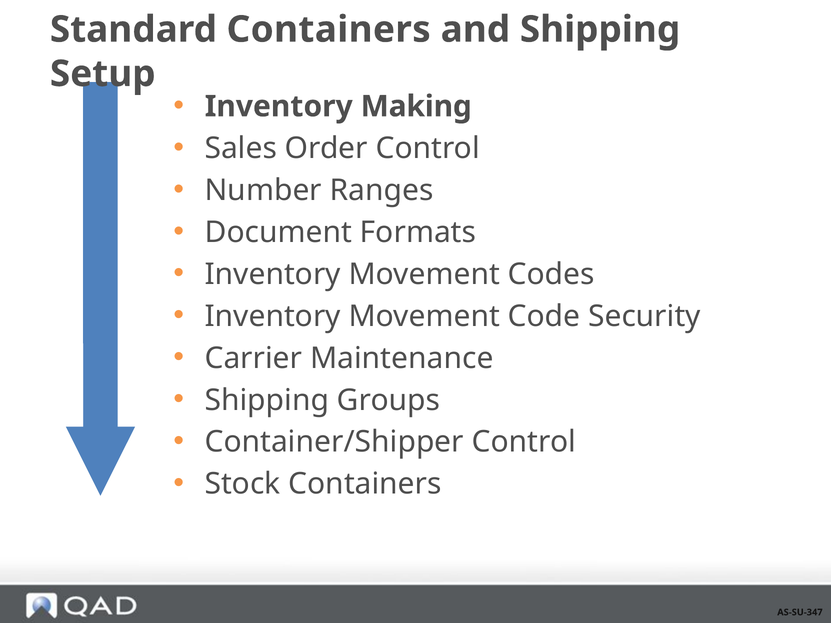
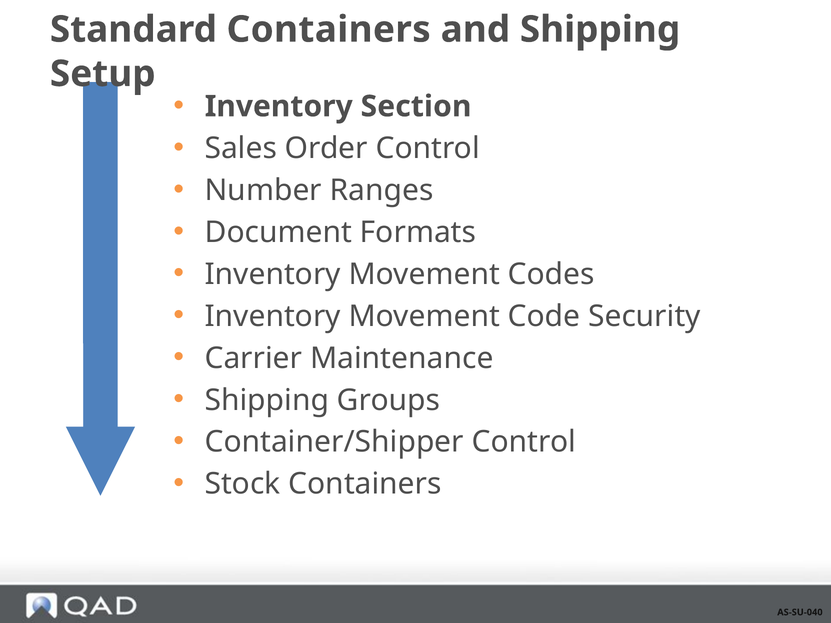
Making: Making -> Section (416, 106)
AS-SU-347: AS-SU-347 -> AS-SU-040 (800, 613)
